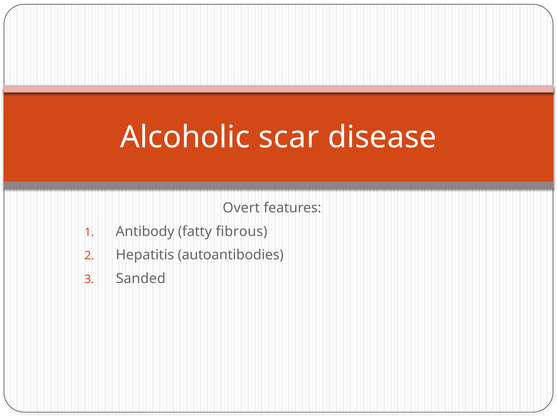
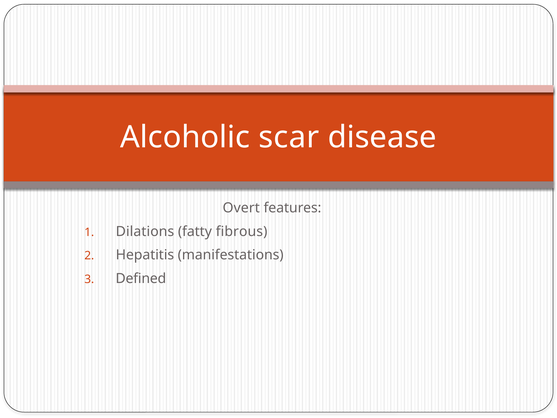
Antibody: Antibody -> Dilations (145, 231)
autoantibodies: autoantibodies -> manifestations (231, 255)
Sanded: Sanded -> Defined (141, 278)
